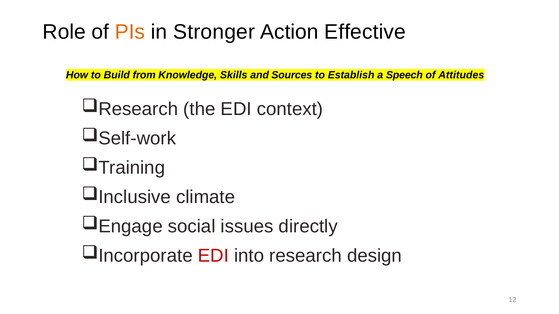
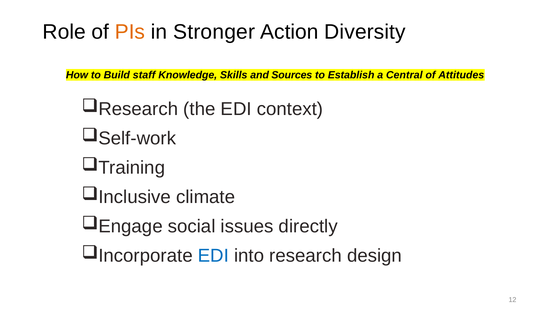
Effective: Effective -> Diversity (365, 32)
from: from -> staff (144, 75)
Speech: Speech -> Central (404, 75)
EDI colour: red -> blue (213, 256)
